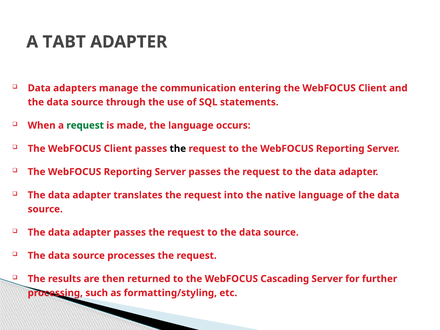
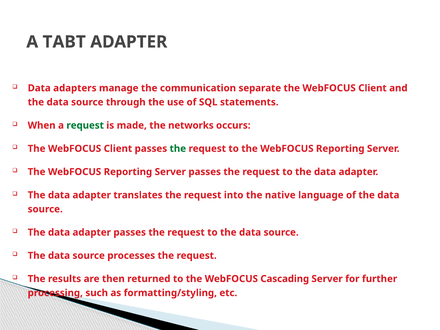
entering: entering -> separate (260, 88)
the language: language -> networks (191, 125)
the colour: black -> green (178, 149)
